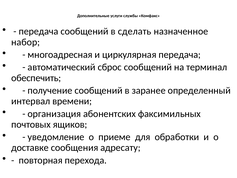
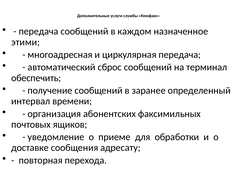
сделать: сделать -> каждом (135, 31)
набор: набор -> этими (26, 42)
